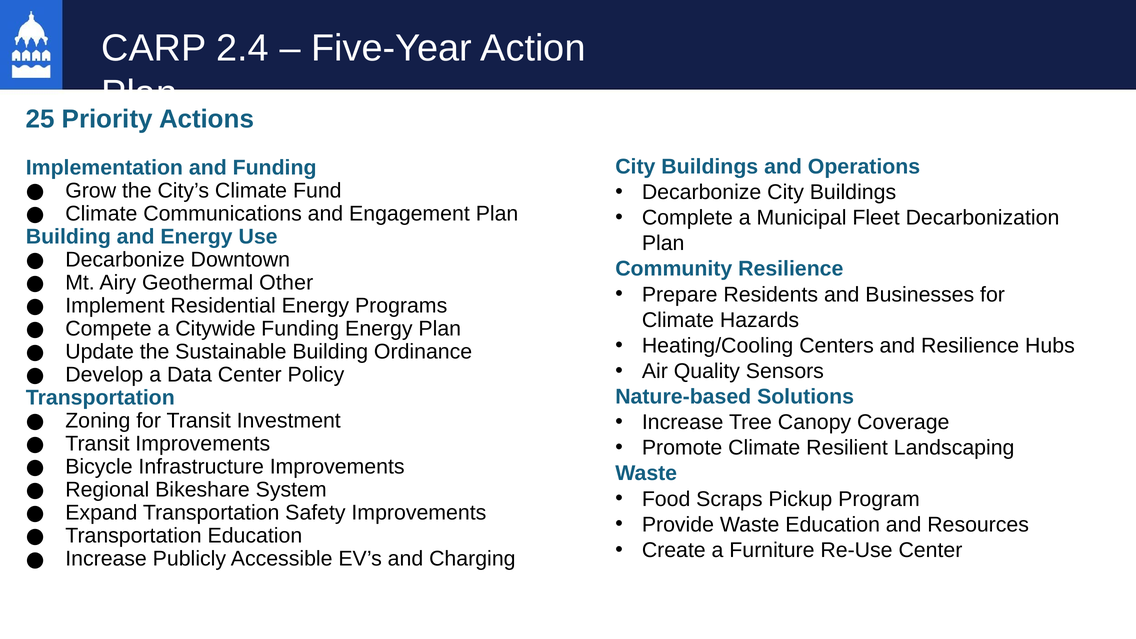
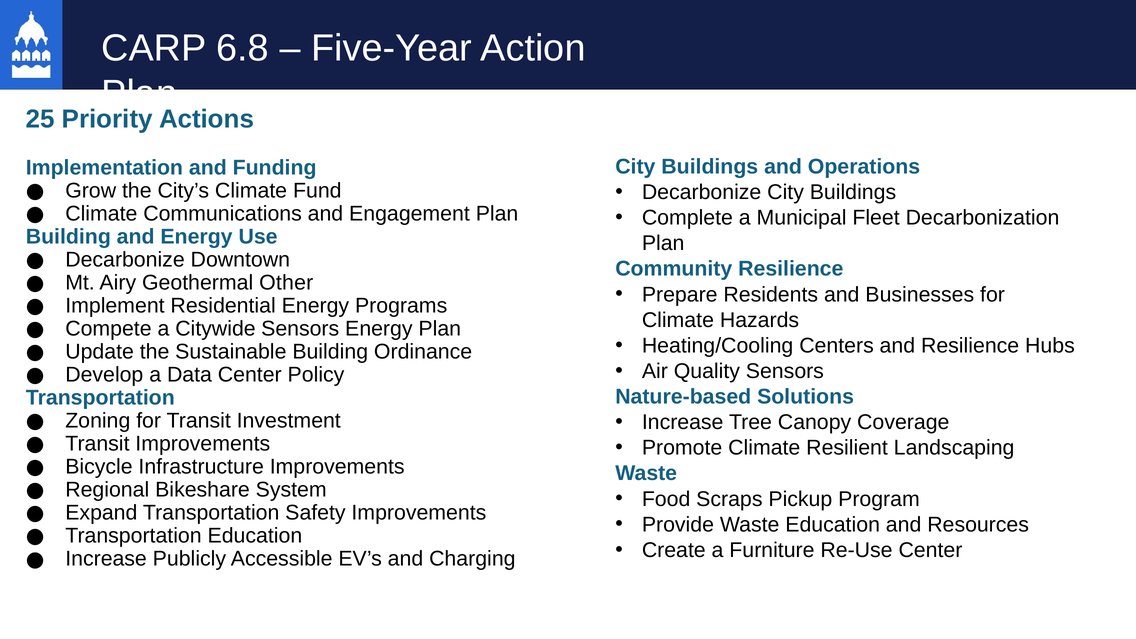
2.4: 2.4 -> 6.8 (243, 48)
Citywide Funding: Funding -> Sensors (300, 329)
